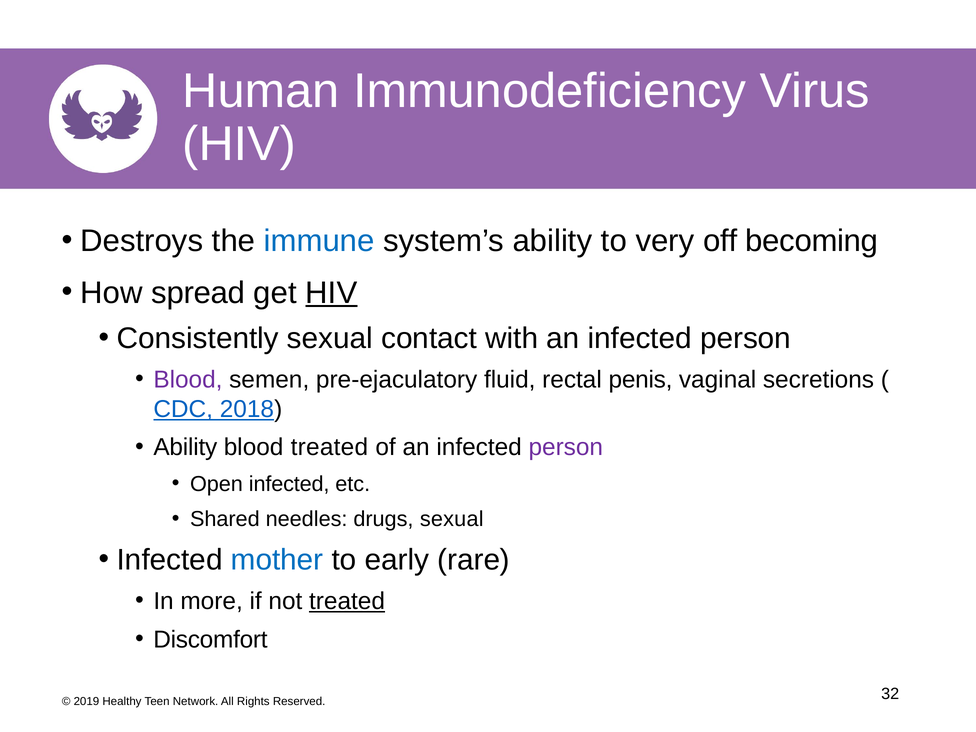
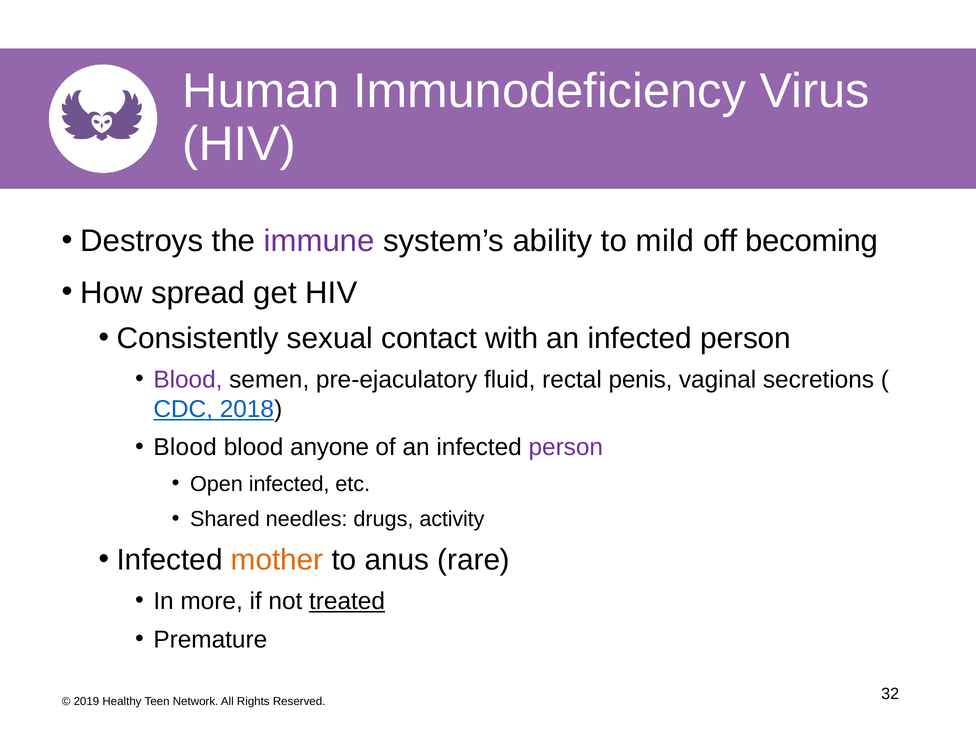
immune colour: blue -> purple (319, 241)
very: very -> mild (665, 241)
HIV underline: present -> none (331, 293)
Ability: Ability -> Blood (185, 447)
blood treated: treated -> anyone (330, 447)
drugs sexual: sexual -> activity (452, 519)
mother colour: blue -> orange (277, 560)
early: early -> anus (397, 560)
Discomfort: Discomfort -> Premature (210, 639)
